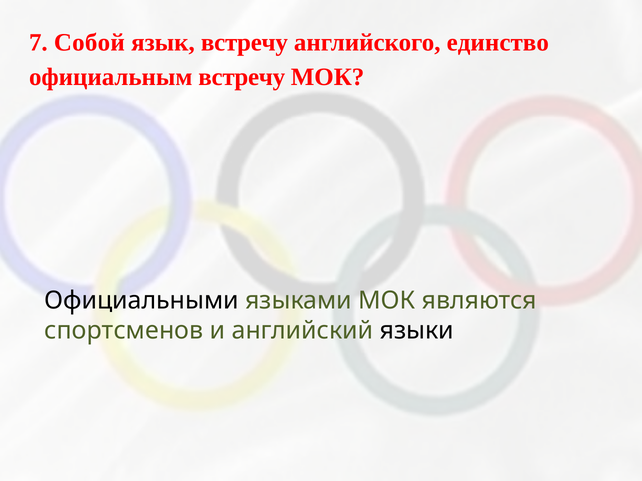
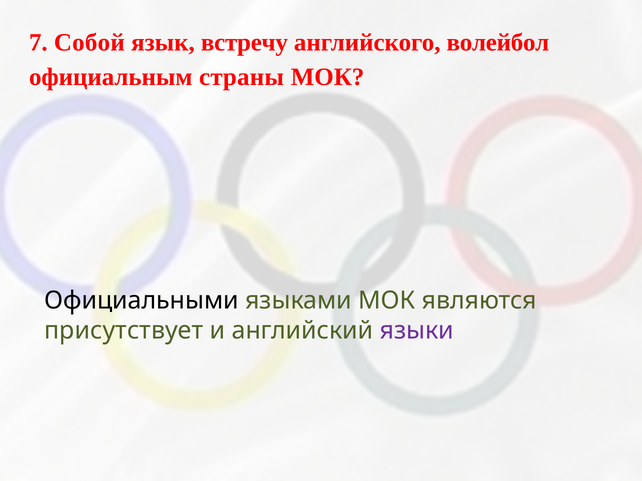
единство: единство -> волейбол (498, 43)
официальным встречу: встречу -> страны (241, 77)
спортсменов: спортсменов -> присутствует (124, 331)
языки colour: black -> purple (417, 331)
